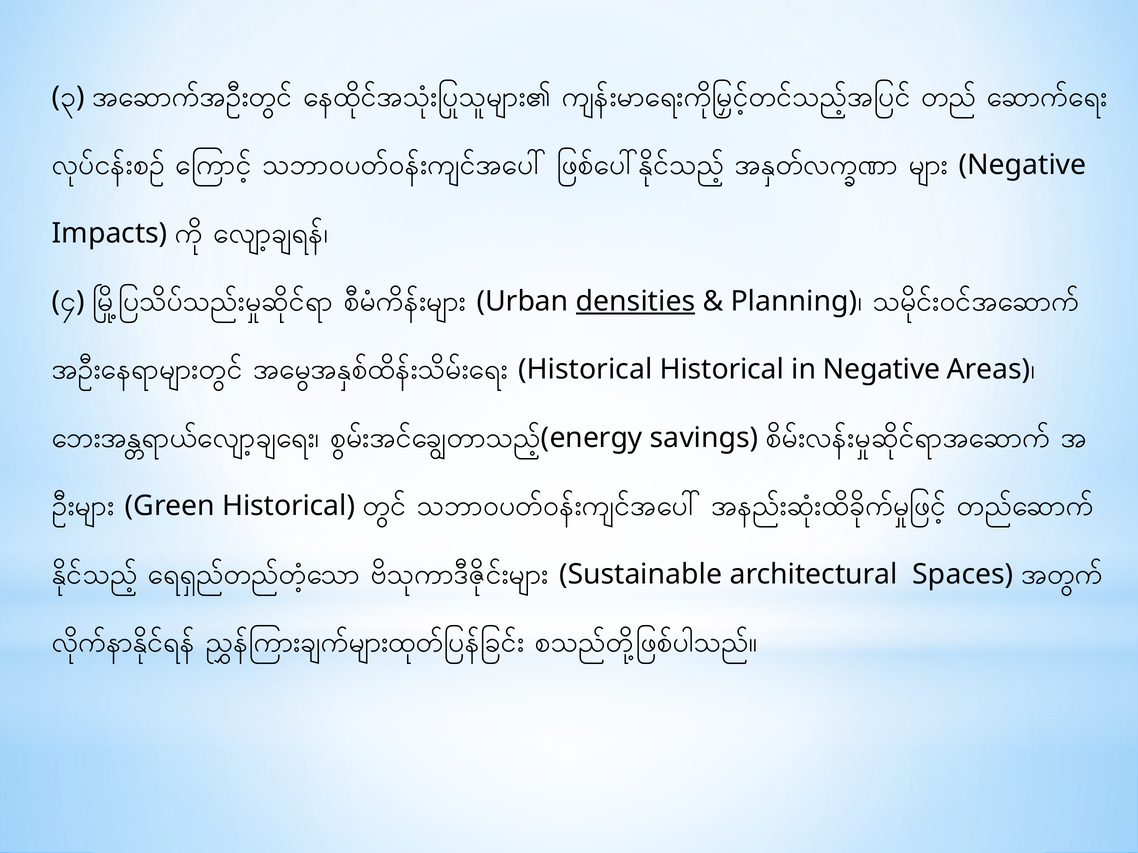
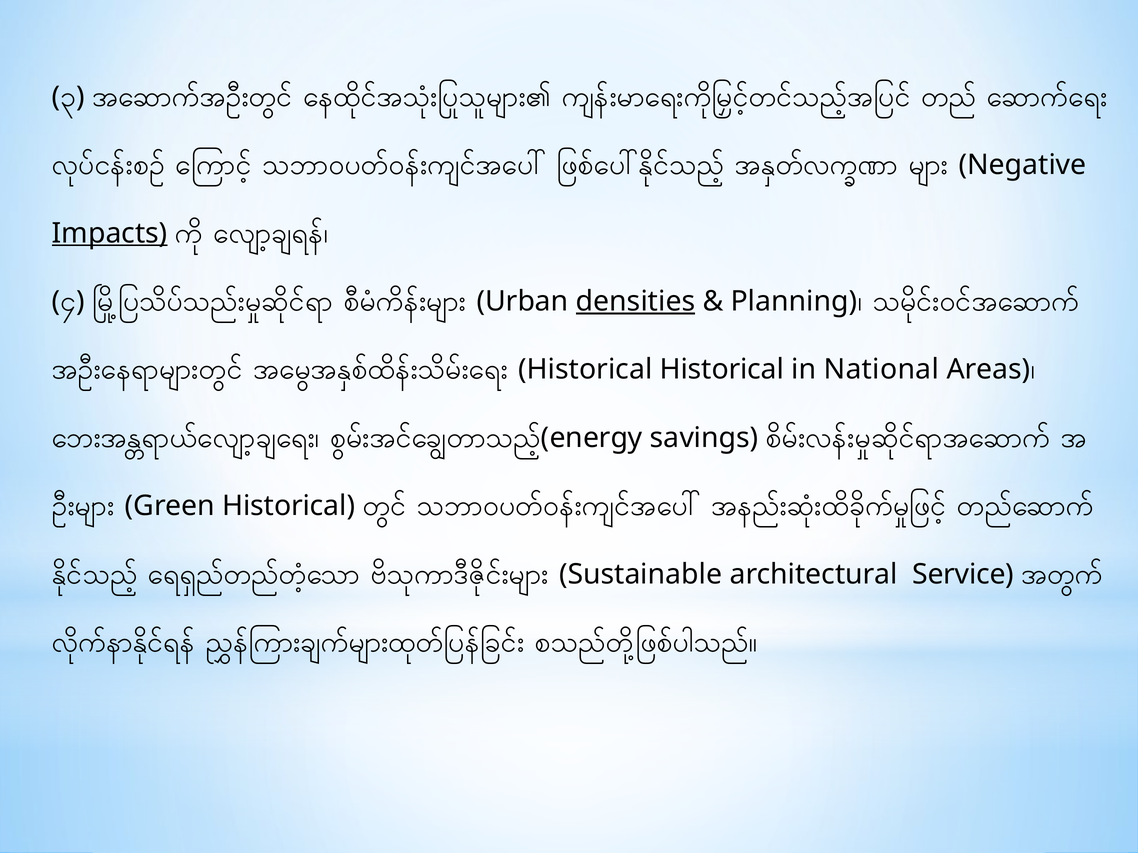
Impacts underline: none -> present (110, 233)
in Negative: Negative -> National (881, 370)
Spaces: Spaces -> Service (963, 575)
